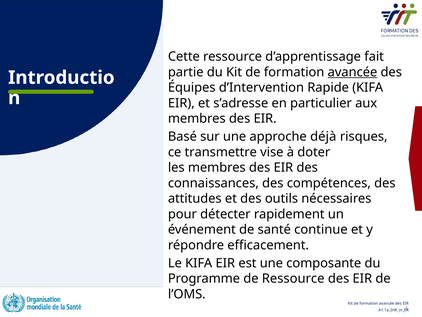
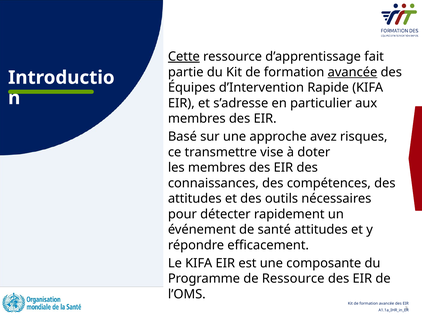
Cette underline: none -> present (184, 57)
déjà: déjà -> avez (323, 136)
santé continue: continue -> attitudes (321, 229)
